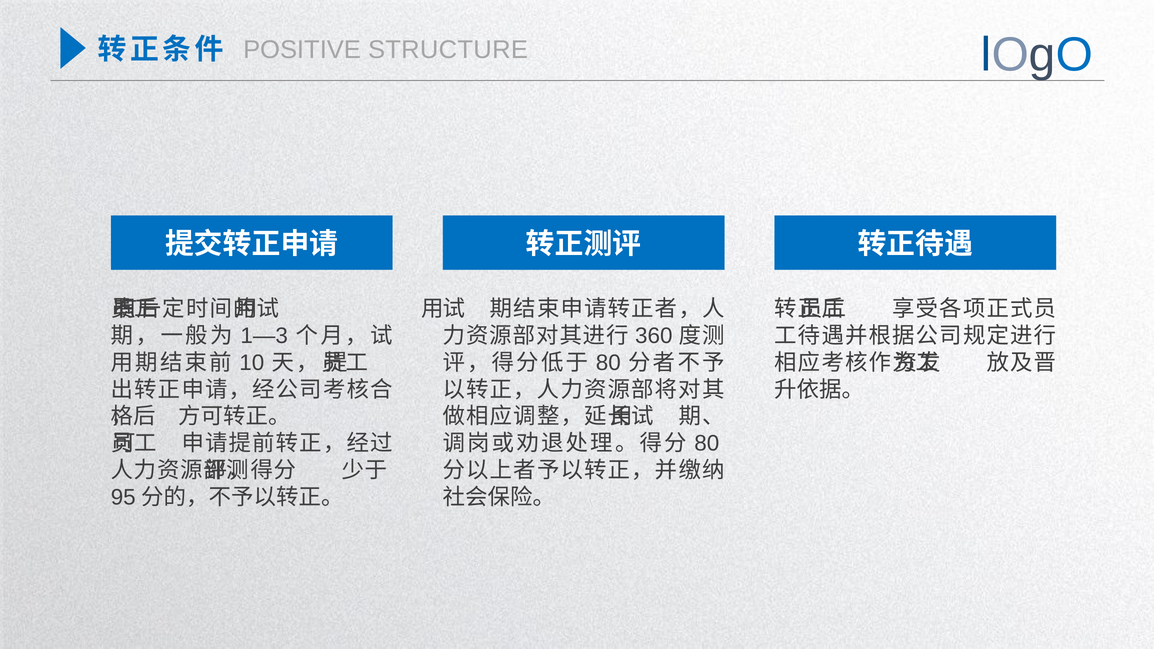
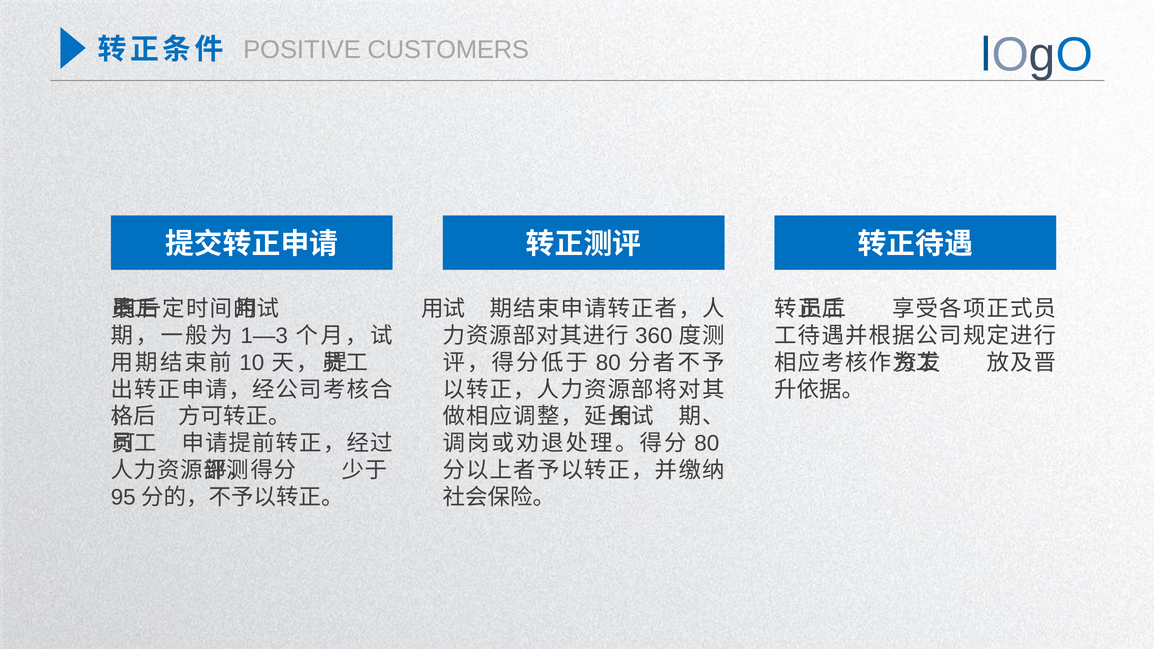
STRUCTURE: STRUCTURE -> CUSTOMERS (448, 50)
